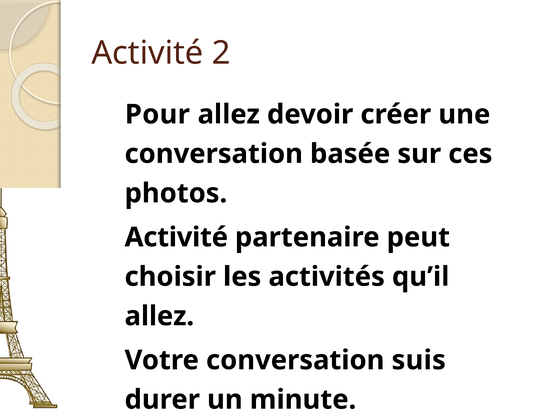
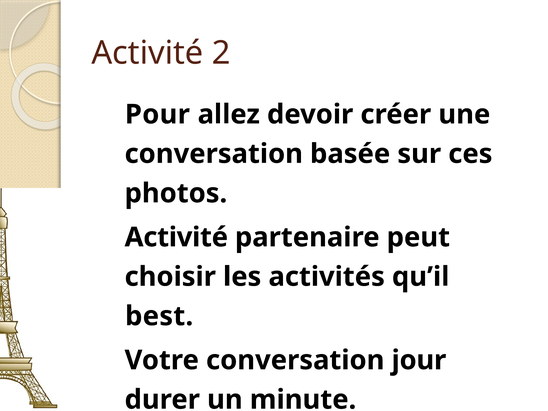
allez: allez -> best (159, 316)
suis: suis -> jour (419, 360)
